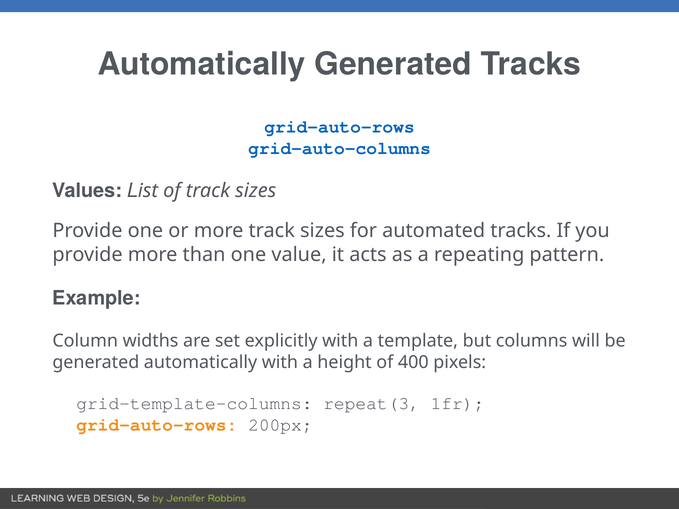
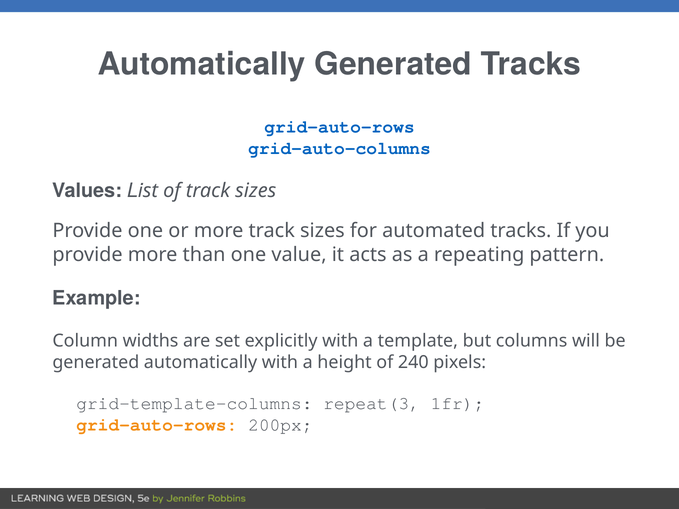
400: 400 -> 240 (413, 362)
